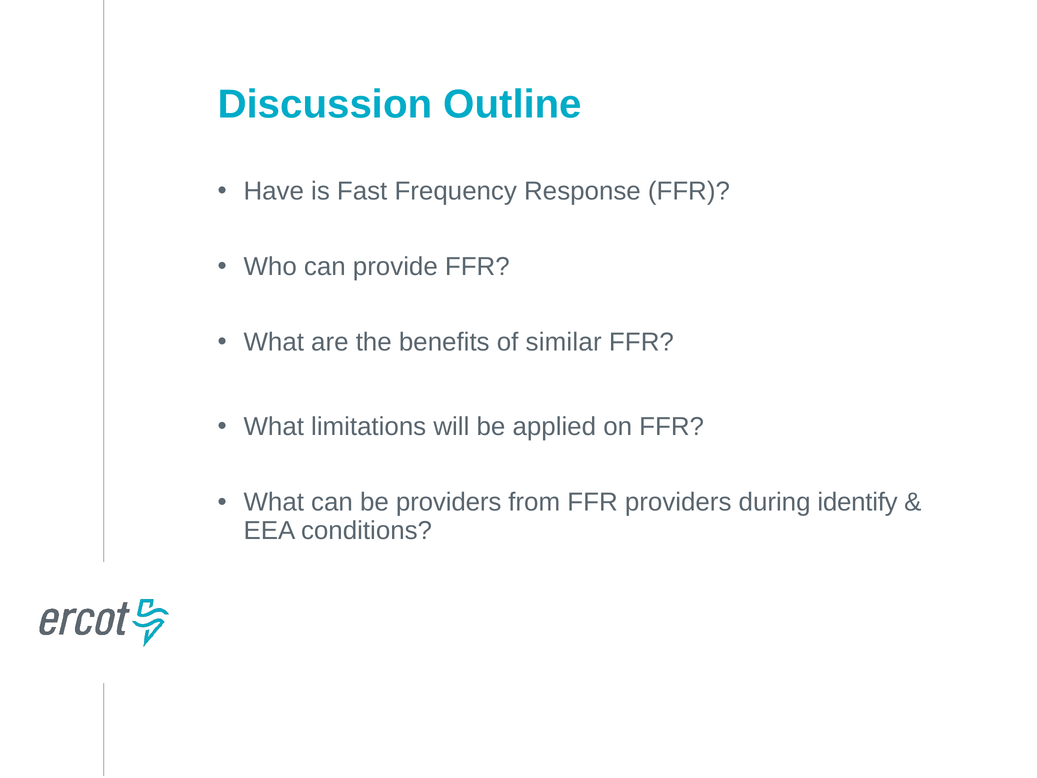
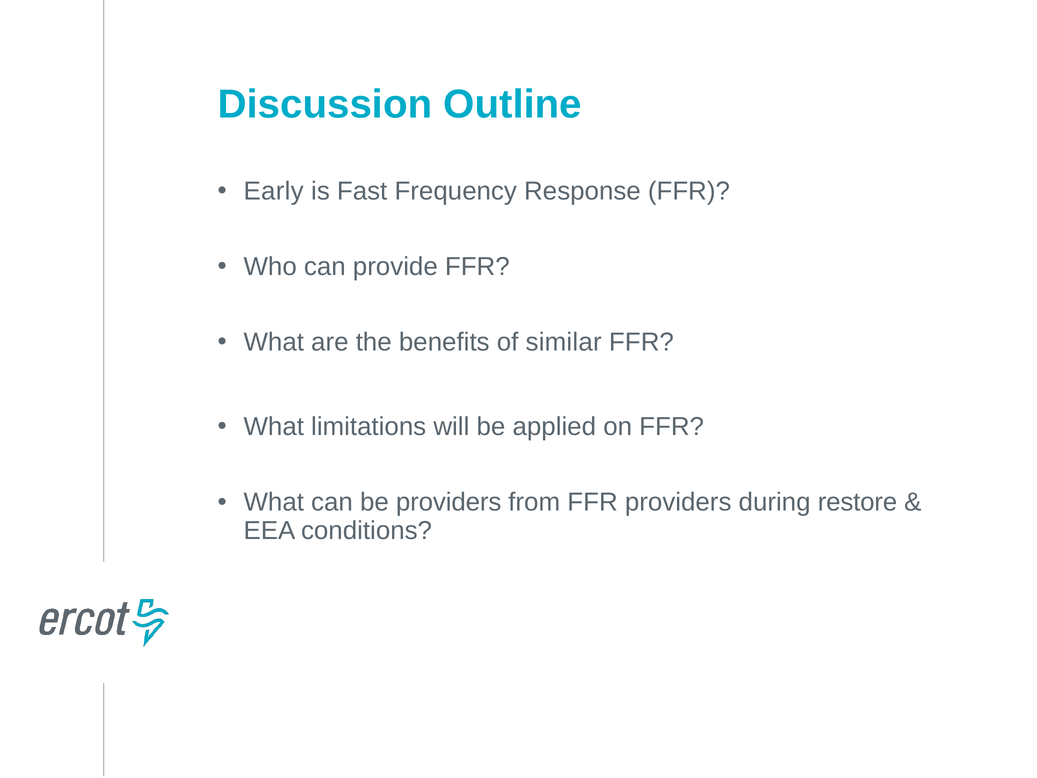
Have: Have -> Early (274, 191)
identify: identify -> restore (857, 502)
